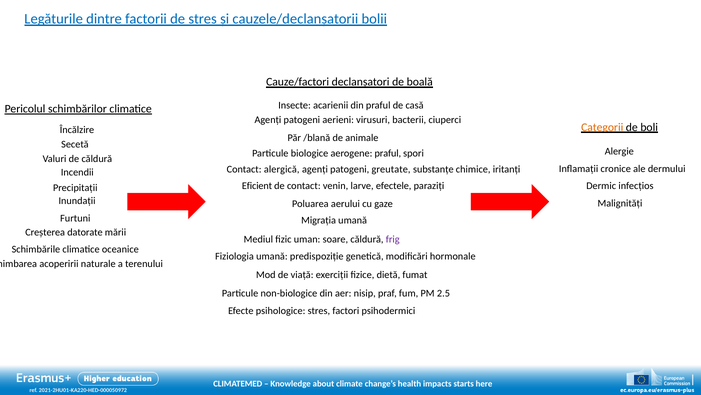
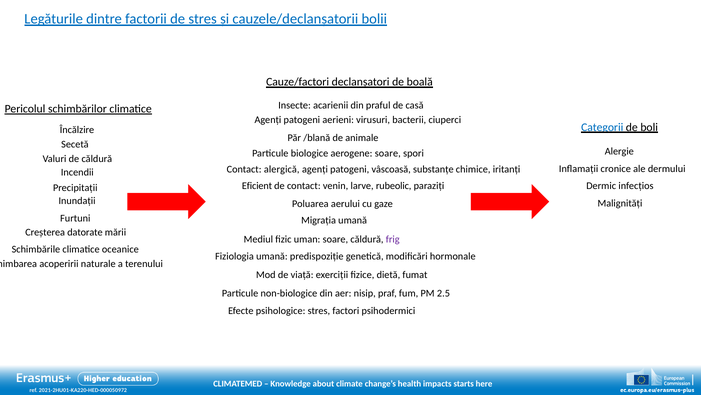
Categorii colour: orange -> blue (602, 127)
aerogene praful: praful -> soare (388, 153)
greutate: greutate -> vâscoasă (391, 169)
efectele: efectele -> rubeolic (394, 186)
